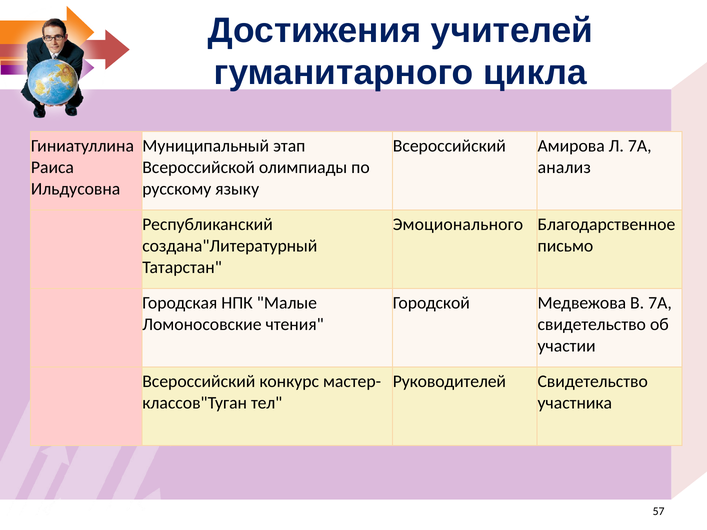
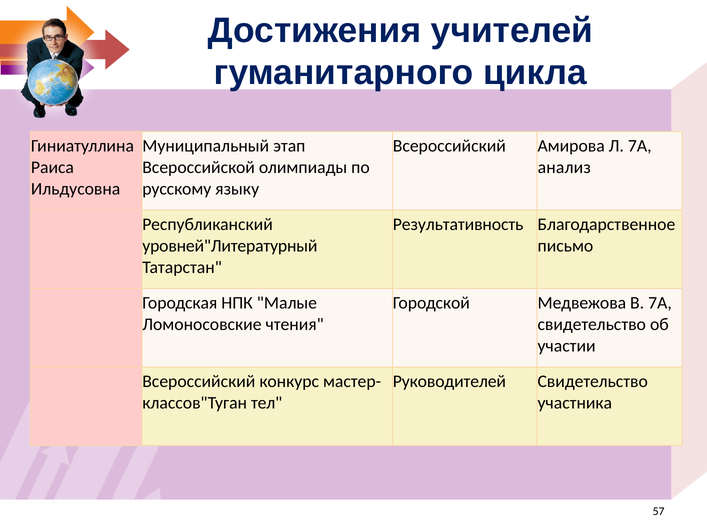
Эмоционального: Эмоционального -> Результативность (458, 225)
создана"Литературный: создана"Литературный -> уровней"Литературный (230, 246)
